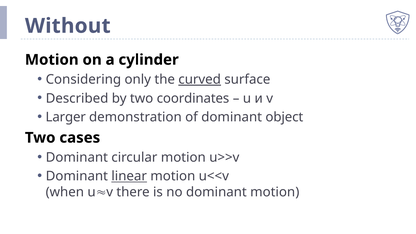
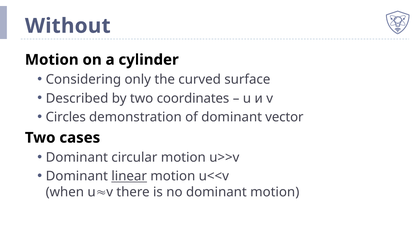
curved underline: present -> none (200, 80)
Larger: Larger -> Circles (66, 117)
object: object -> vector (284, 117)
